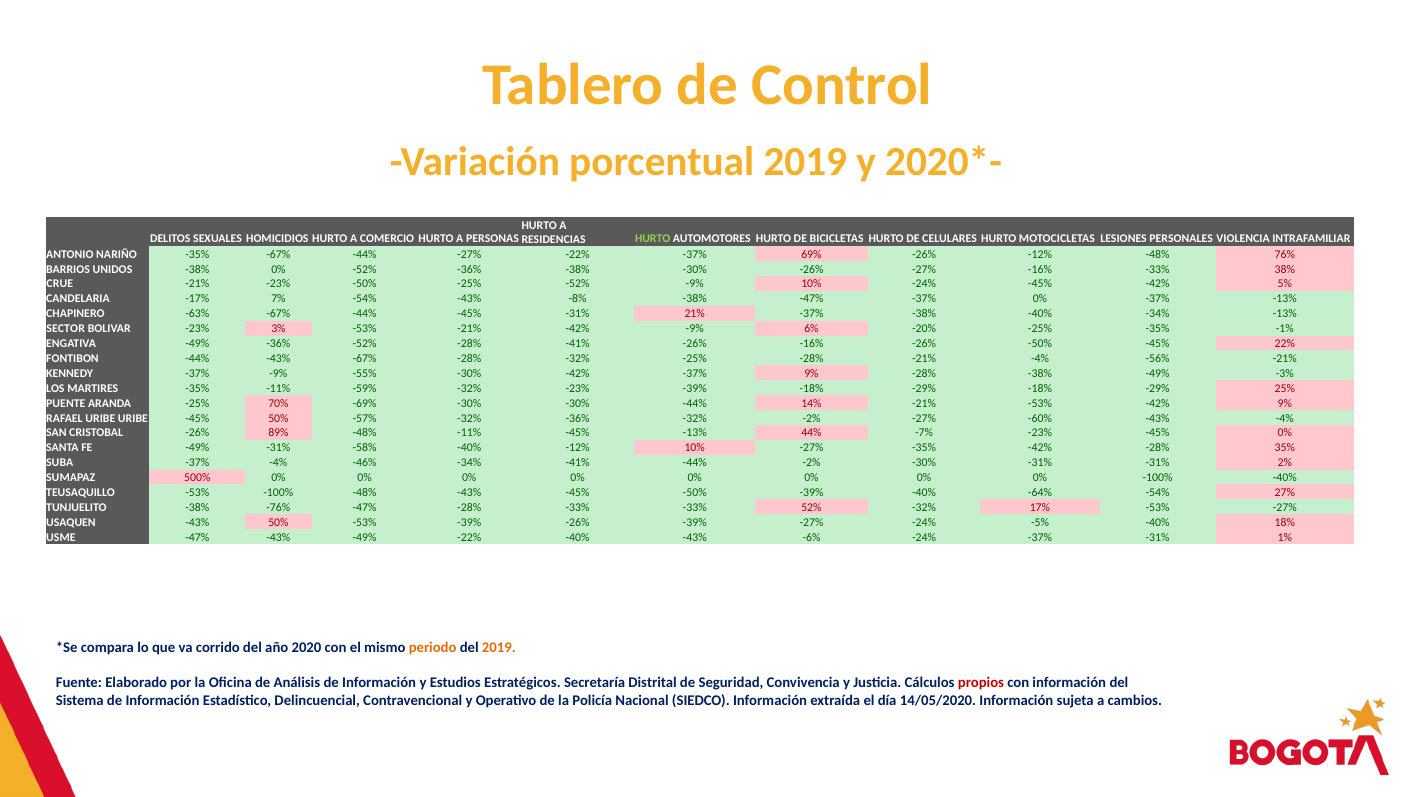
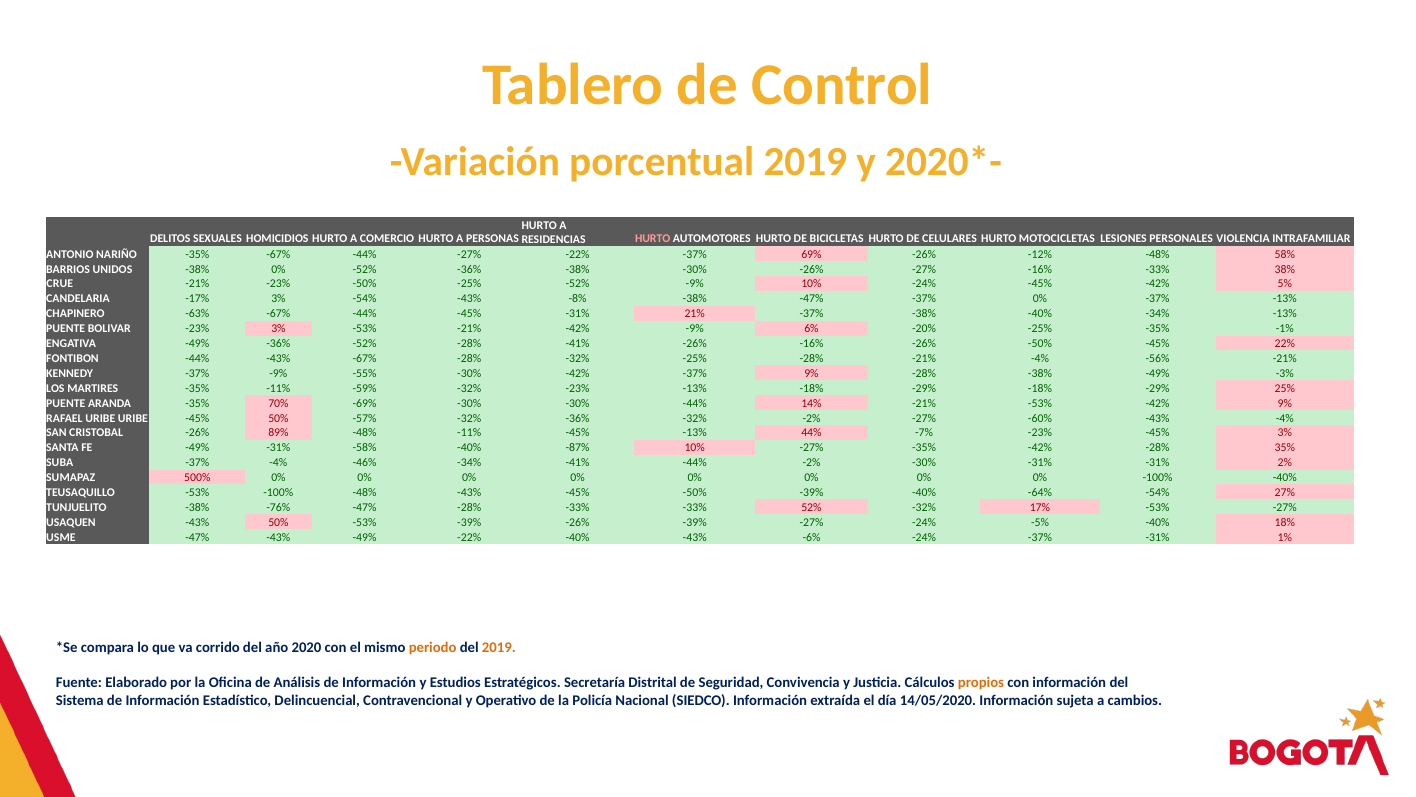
HURTO colour: light green -> pink (653, 239)
76%: 76% -> 58% (1285, 254)
-17% 7%: 7% -> 3% (278, 299)
SECTOR: SECTOR -> PUENTE (66, 329)
-23% -39%: -39% -> -13% (695, 388)
ARANDA -25%: -25% -> -35% (197, 403)
-45% 0%: 0% -> 3% (1285, 433)
-40% -12%: -12% -> -87% (578, 448)
propios colour: red -> orange (981, 683)
